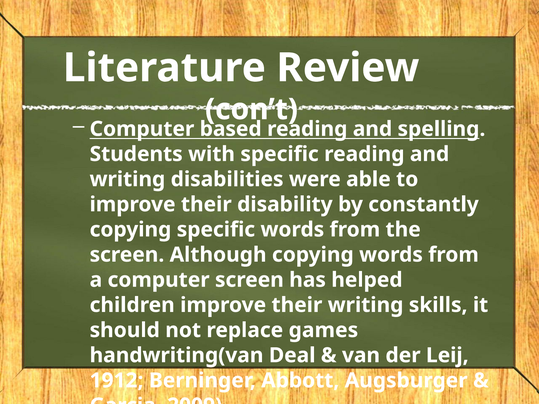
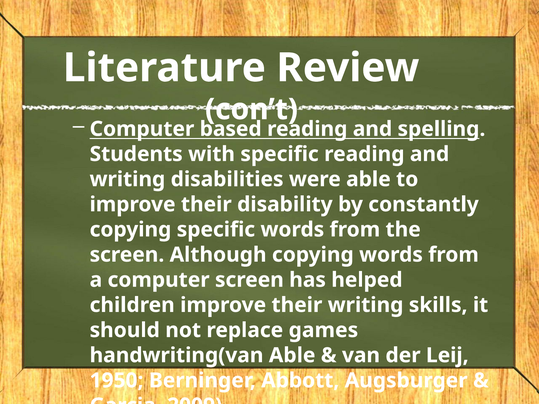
handwriting(van Deal: Deal -> Able (292, 356)
1912: 1912 -> 1950 (117, 381)
